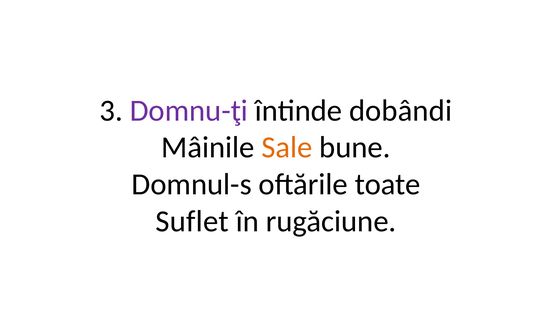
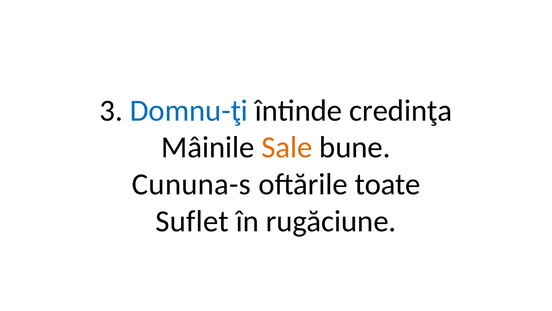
Domnu-ţi colour: purple -> blue (189, 110)
dobândi: dobândi -> credinţa (401, 110)
Domnul-s: Domnul-s -> Cununa-s (191, 184)
